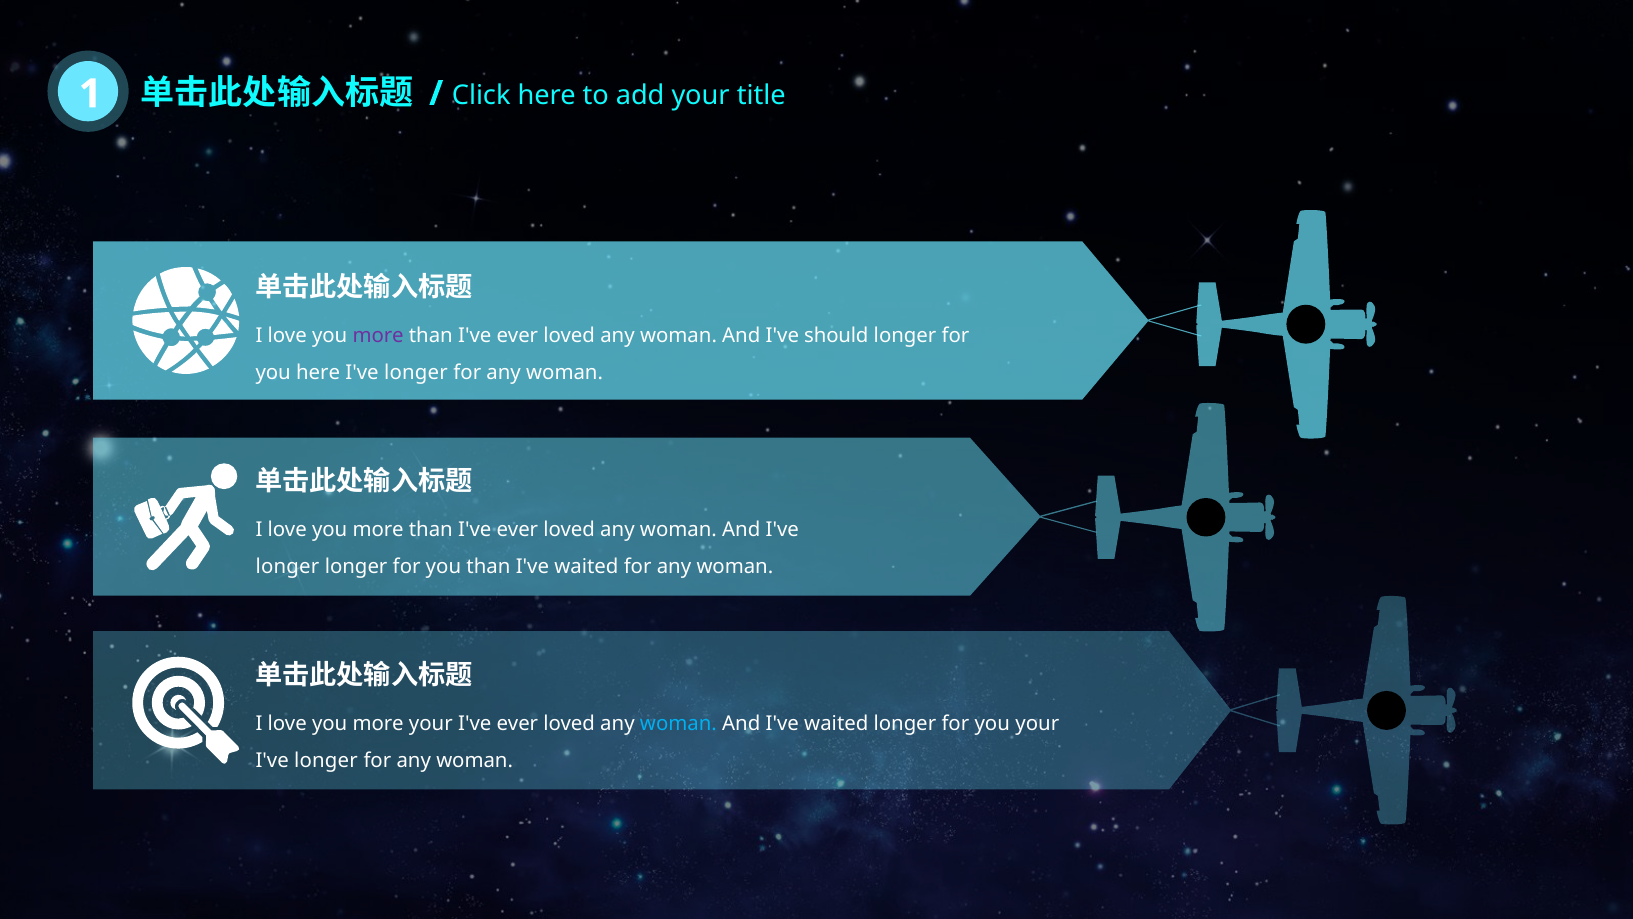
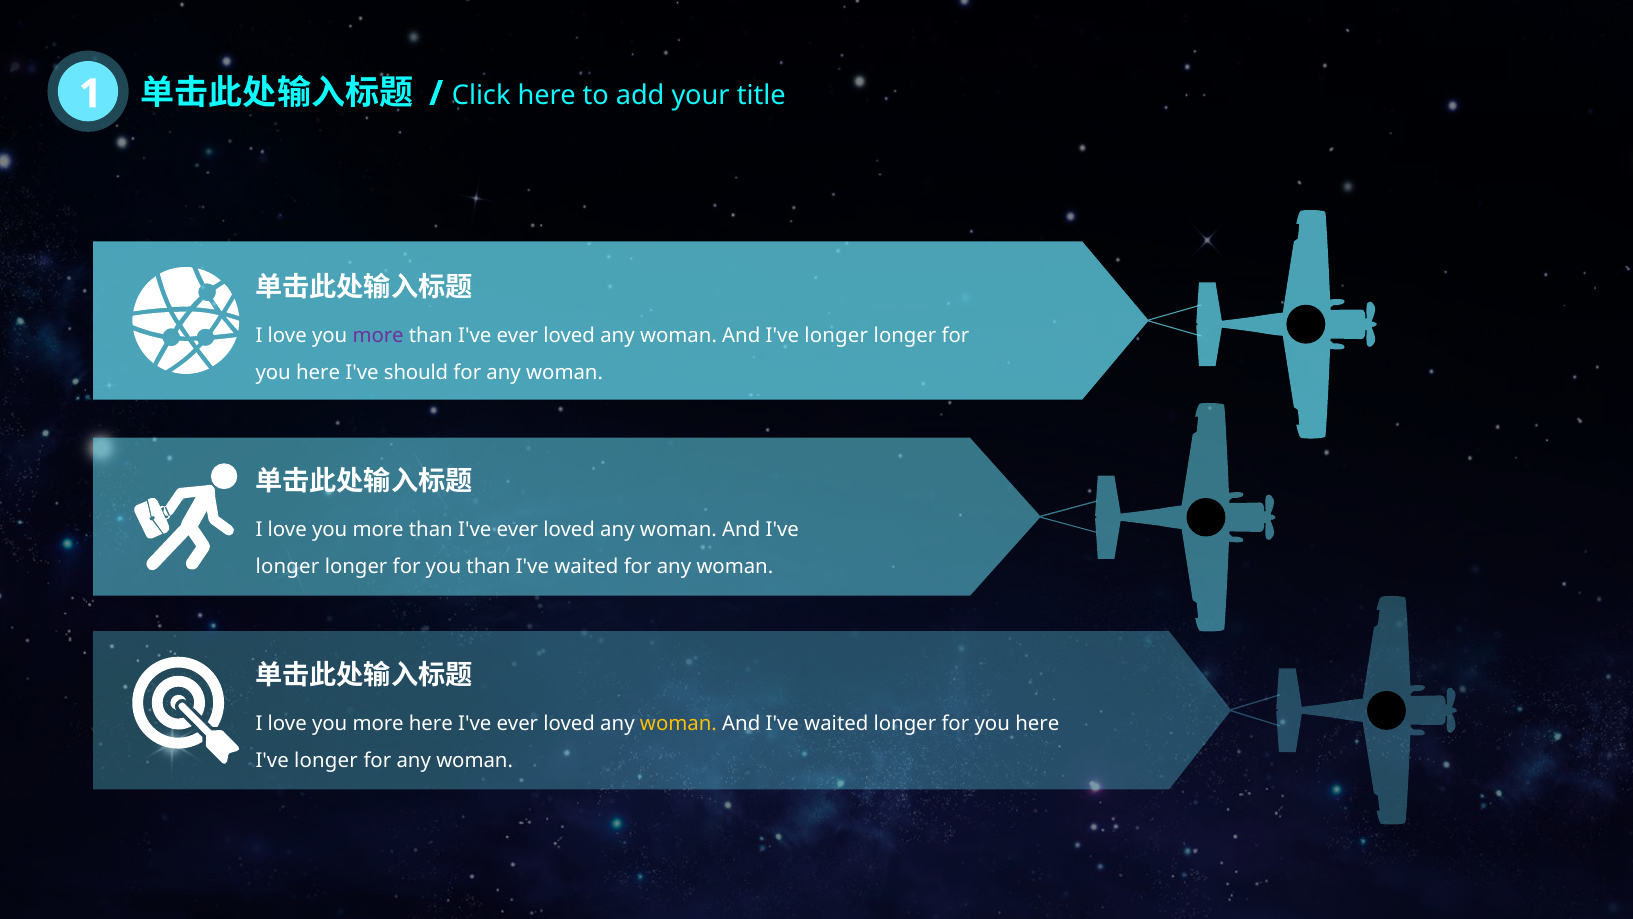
should: should -> longer (836, 336)
longer: longer -> should (416, 373)
more your: your -> here (431, 723)
woman colour: light blue -> yellow (678, 723)
your: your -> here (1037, 723)
